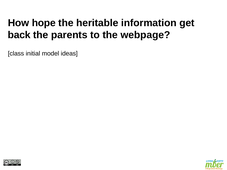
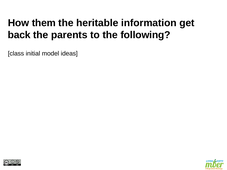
hope: hope -> them (44, 23)
webpage: webpage -> following (145, 35)
